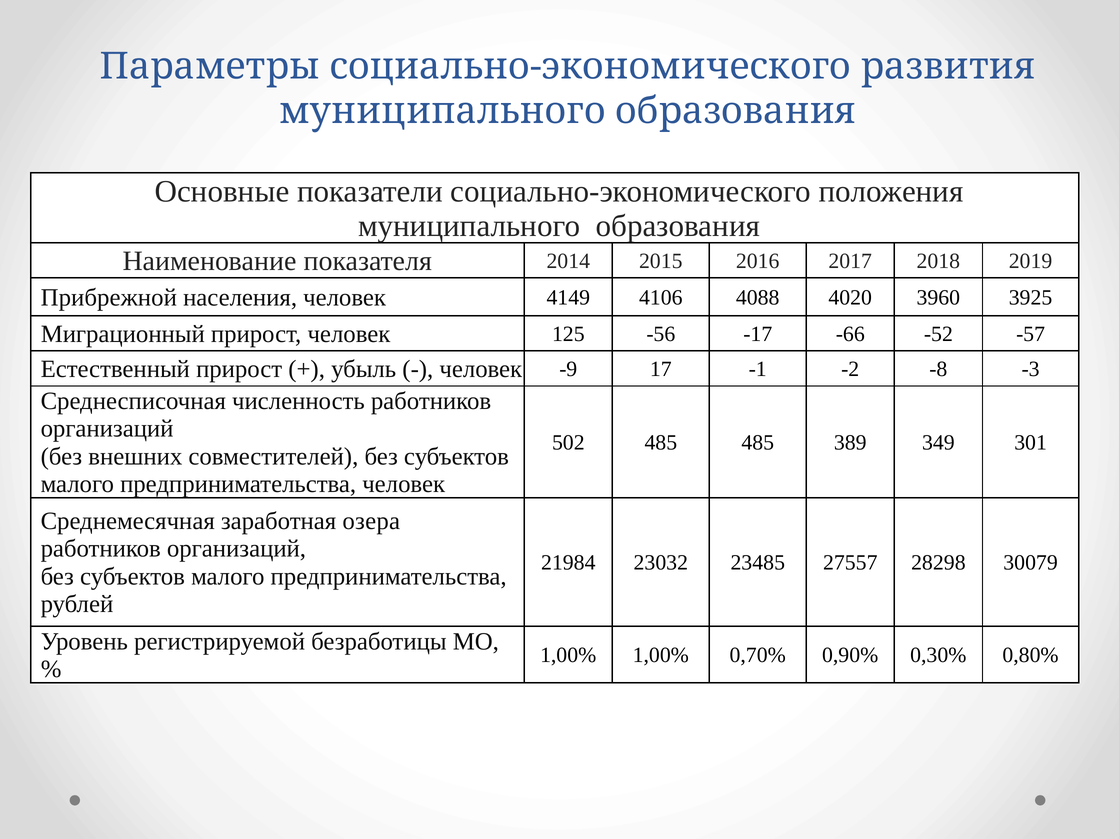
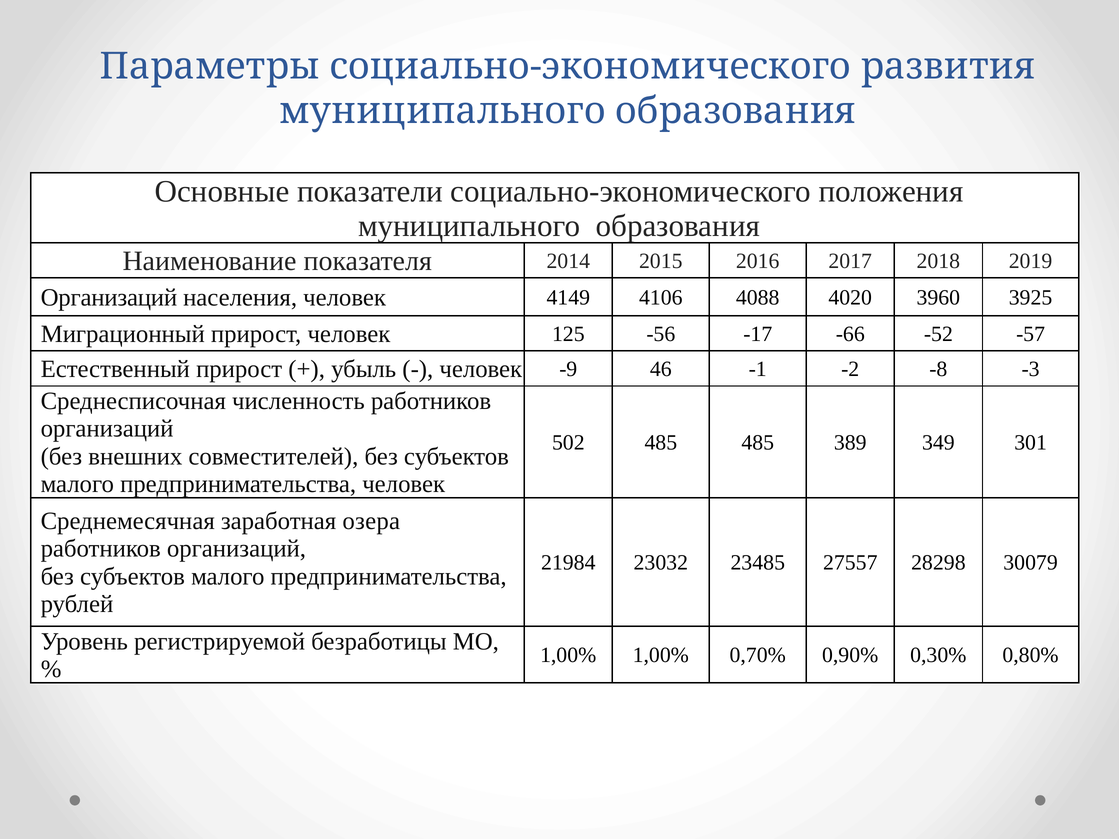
Прибрежной: Прибрежной -> Организаций (109, 297)
17: 17 -> 46 (661, 369)
